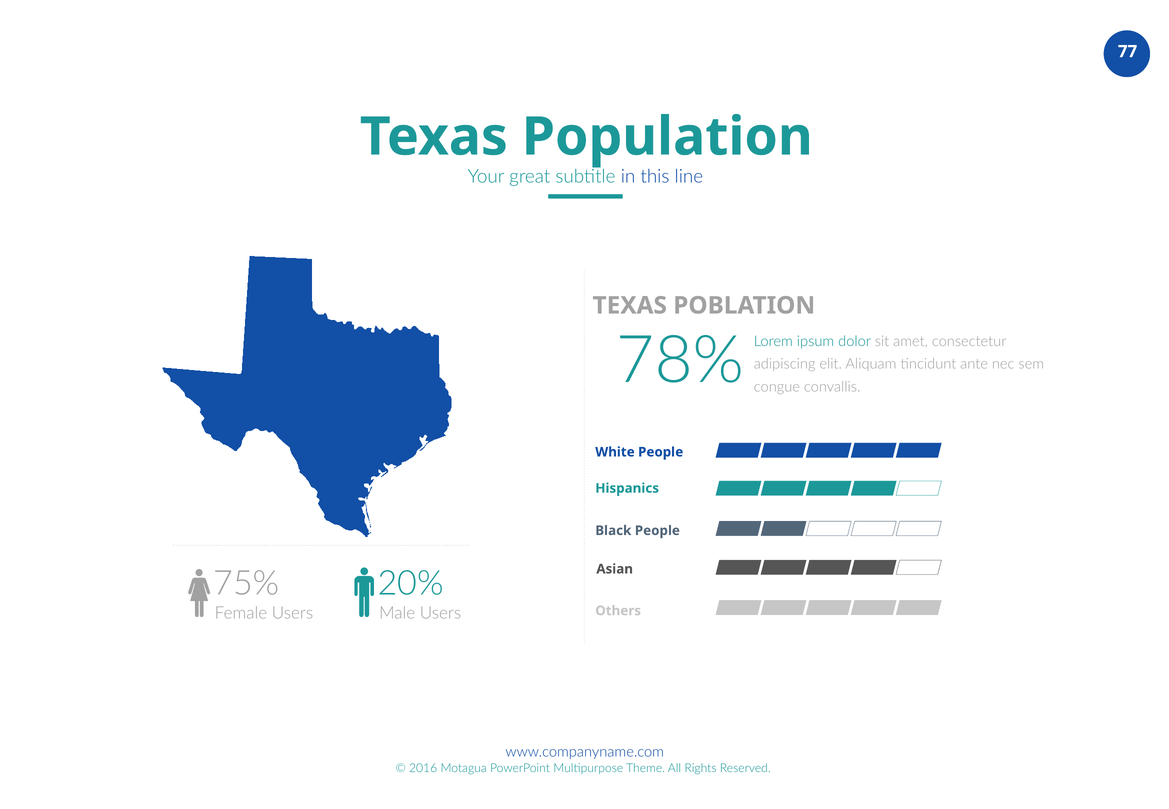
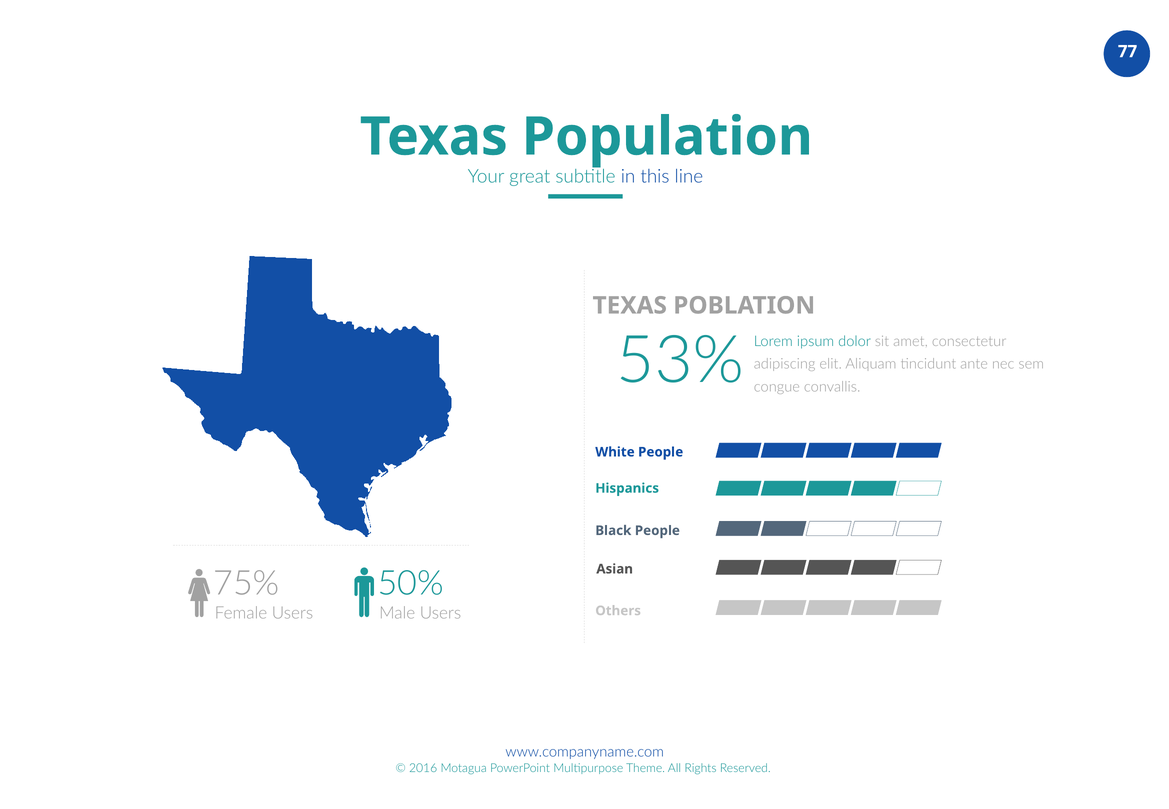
78%: 78% -> 53% (680, 361)
20%: 20% -> 50% (411, 584)
